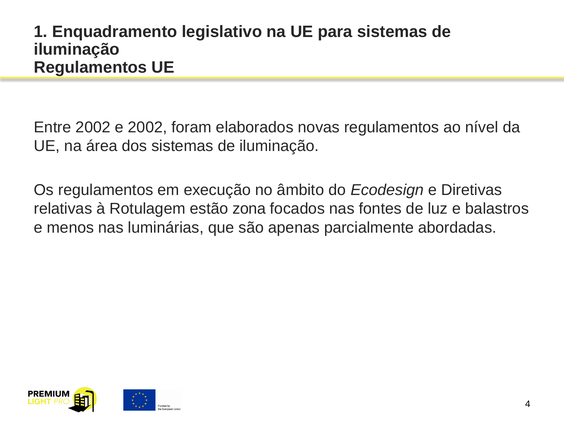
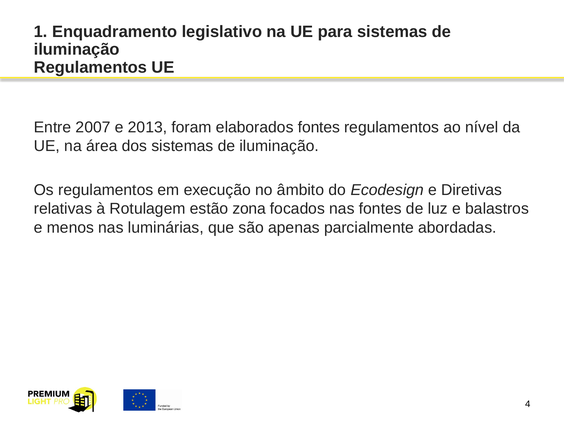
Entre 2002: 2002 -> 2007 (93, 127)
e 2002: 2002 -> 2013 (148, 127)
elaborados novas: novas -> fontes (319, 127)
